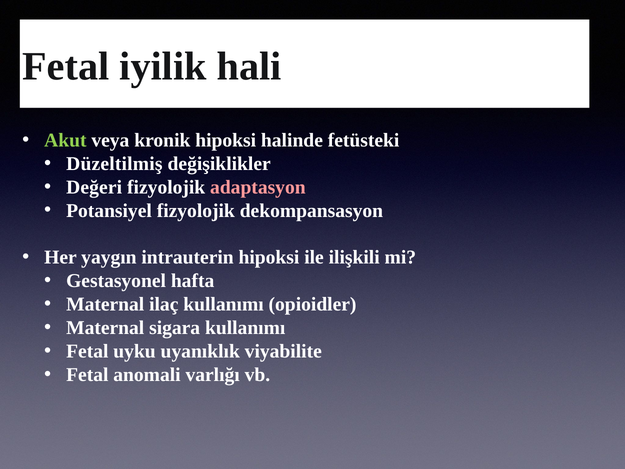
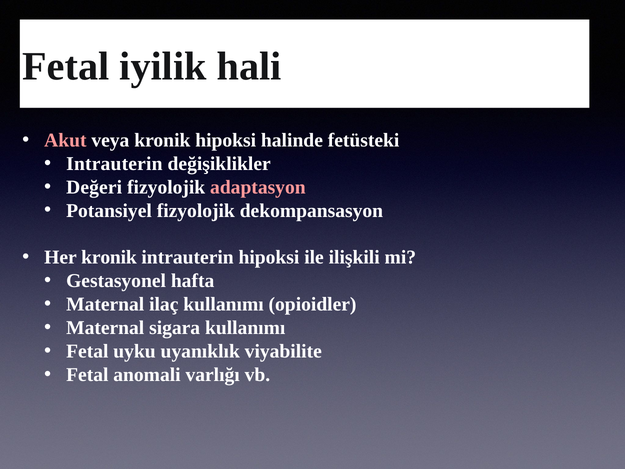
Akut colour: light green -> pink (65, 140)
Düzeltilmiş: Düzeltilmiş -> Intrauterin (114, 164)
Her yaygın: yaygın -> kronik (109, 257)
